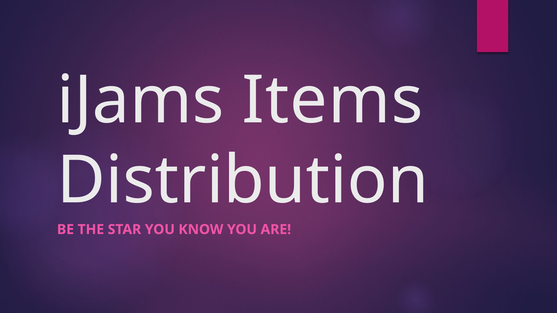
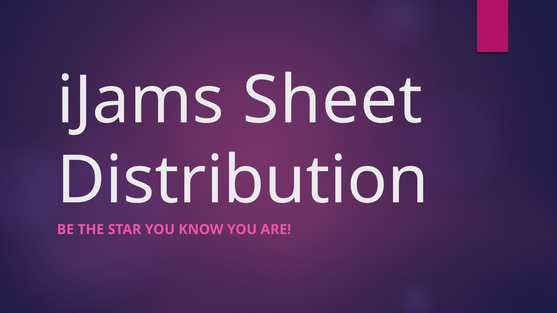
Items: Items -> Sheet (333, 101)
